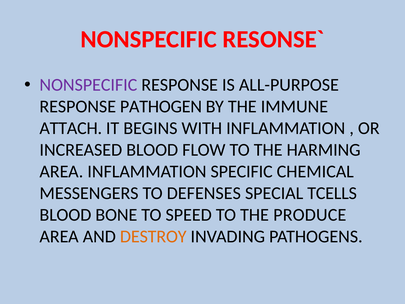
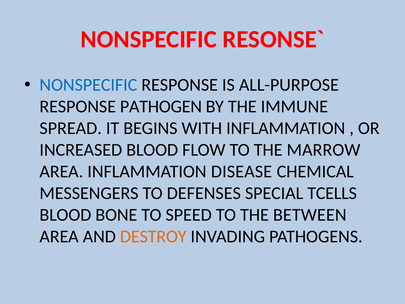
NONSPECIFIC colour: purple -> blue (88, 85)
ATTACH: ATTACH -> SPREAD (71, 128)
HARMING: HARMING -> MARROW (324, 150)
SPECIFIC: SPECIFIC -> DISEASE (242, 171)
PRODUCE: PRODUCE -> BETWEEN (310, 215)
